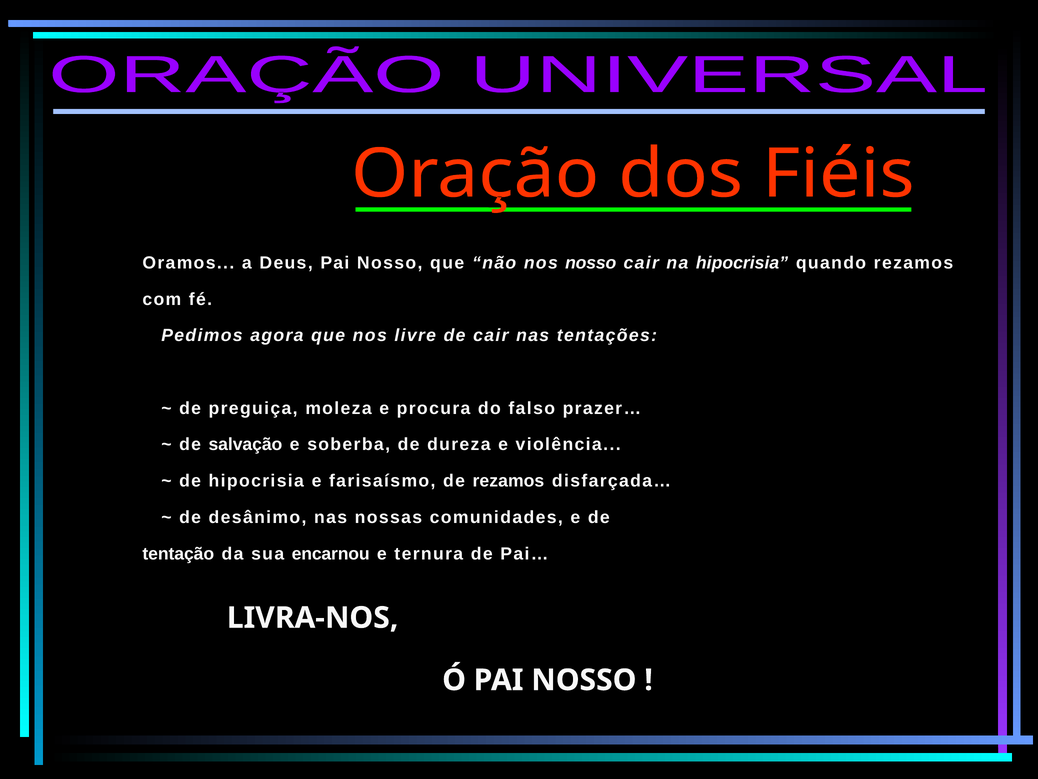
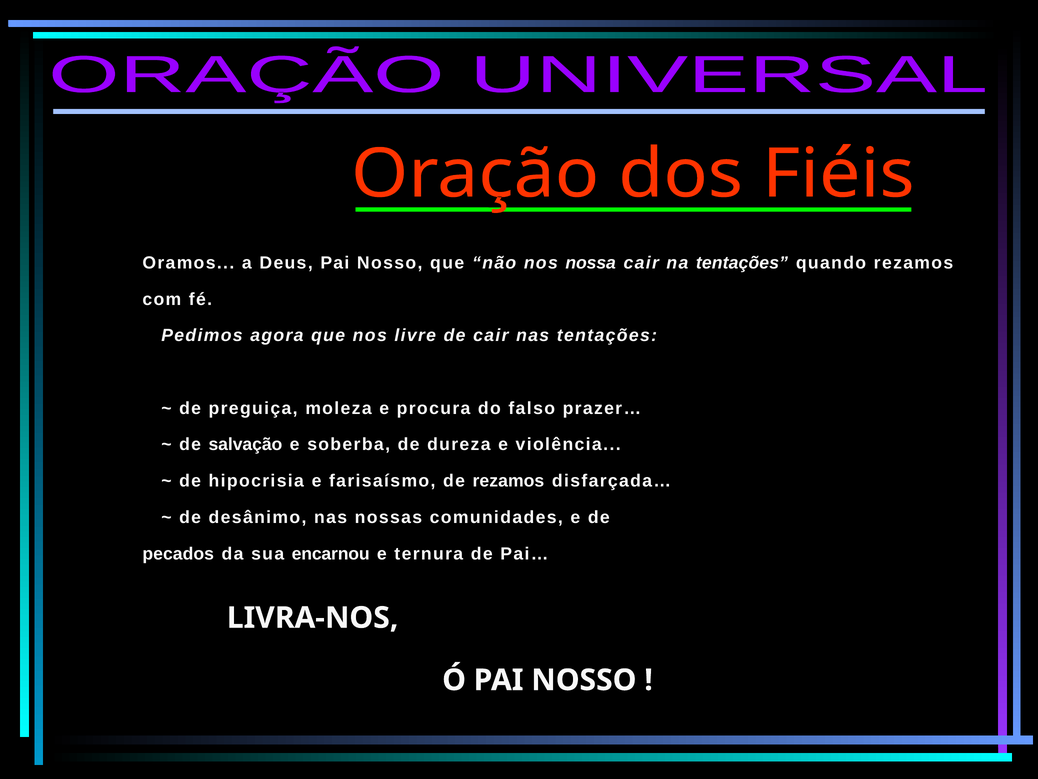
nos nosso: nosso -> nossa (591, 263)
na hipocrisia: hipocrisia -> tentações (742, 263)
tentação: tentação -> pecados (178, 553)
